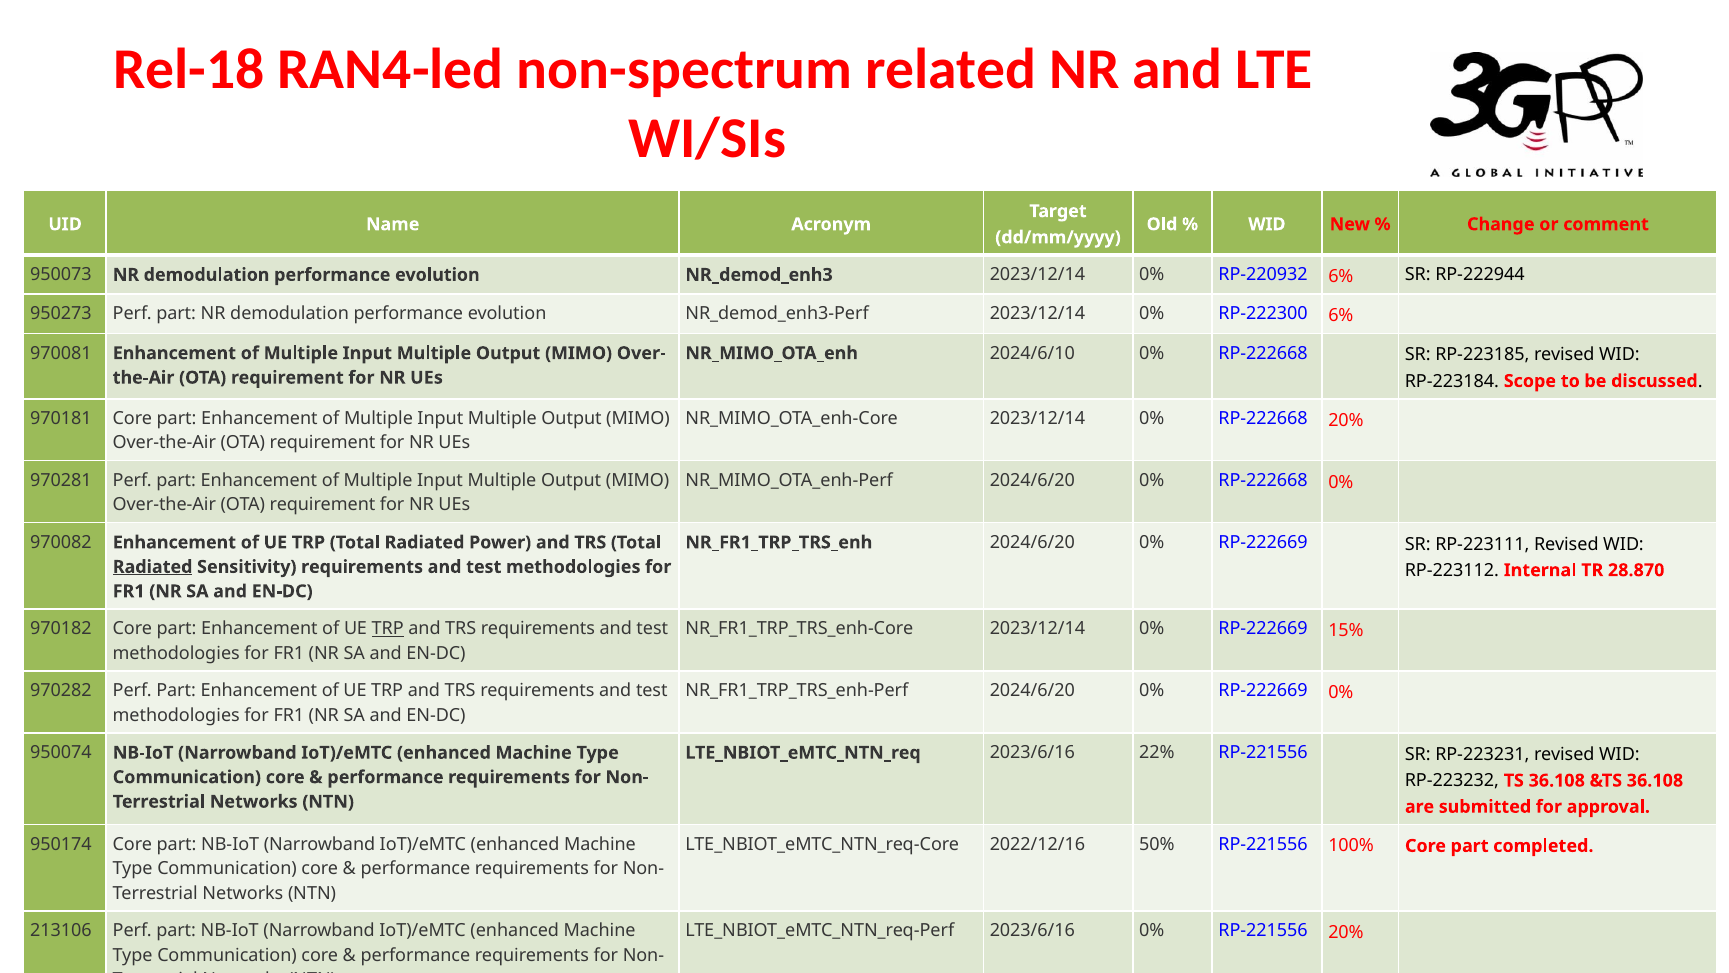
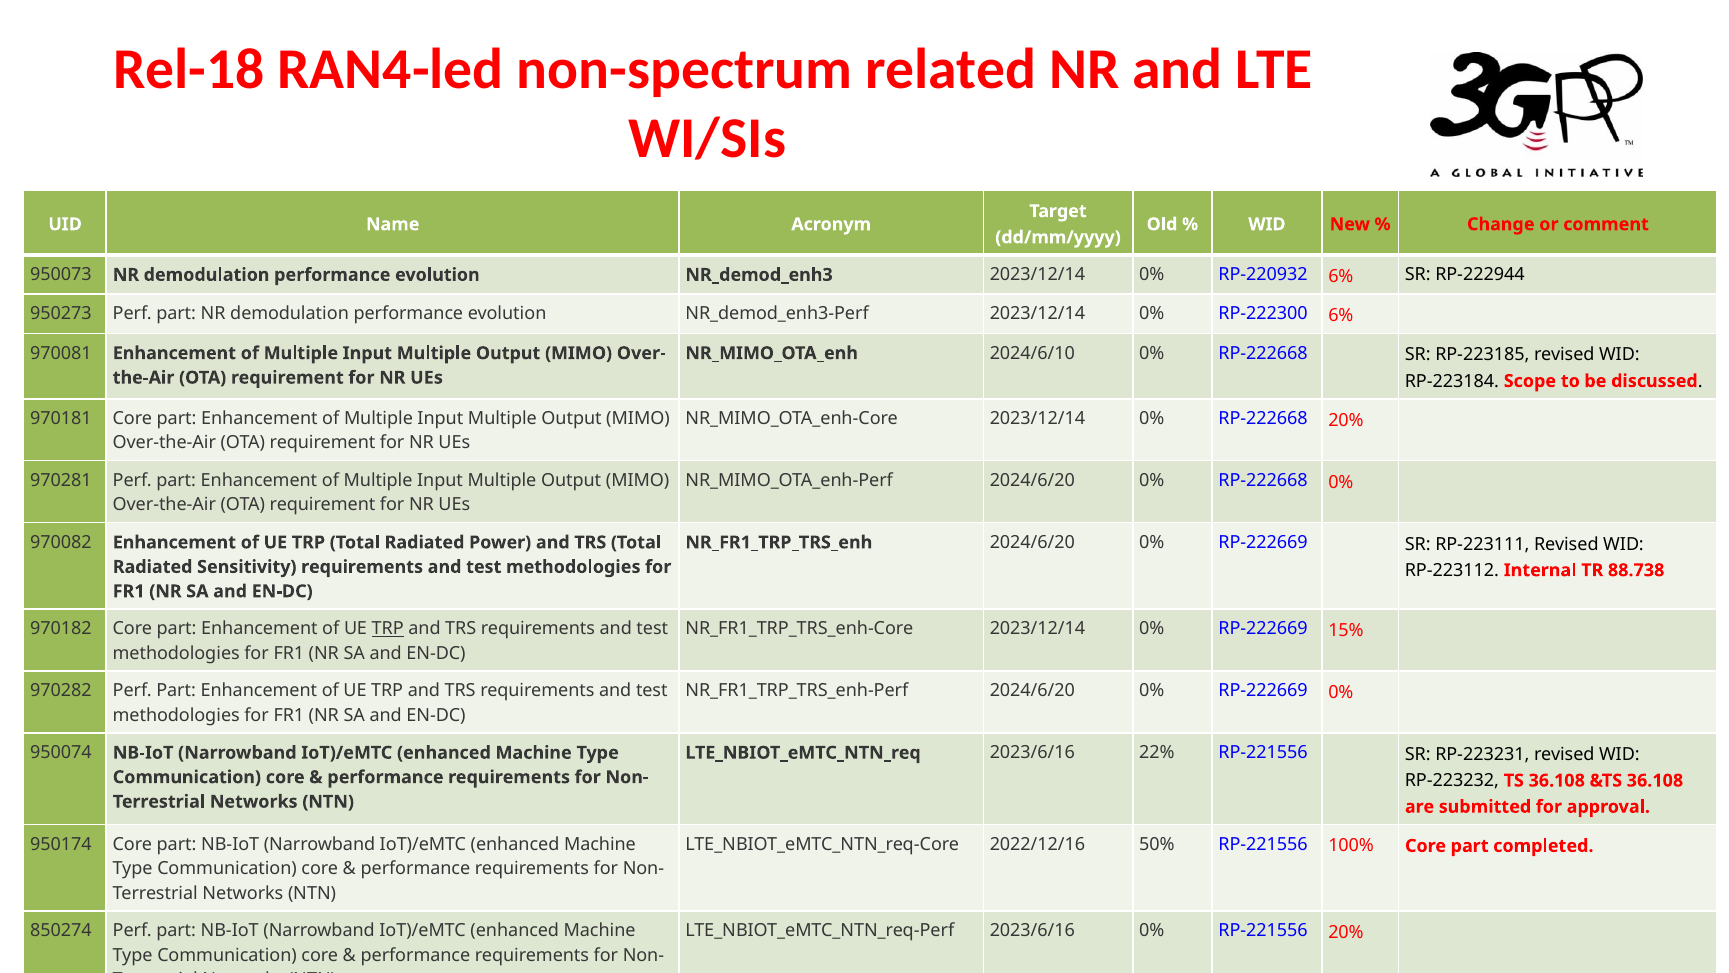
Radiated underline: present -> none (153, 567)
28.870: 28.870 -> 88.738 (1636, 570)
213106: 213106 -> 850274 (61, 930)
